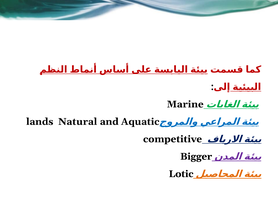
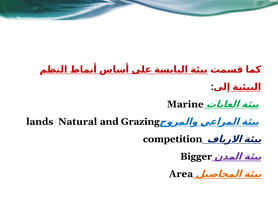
Aquatic: Aquatic -> Grazing (140, 121)
competitive: competitive -> competition (173, 139)
Lotic: Lotic -> Area (181, 173)
